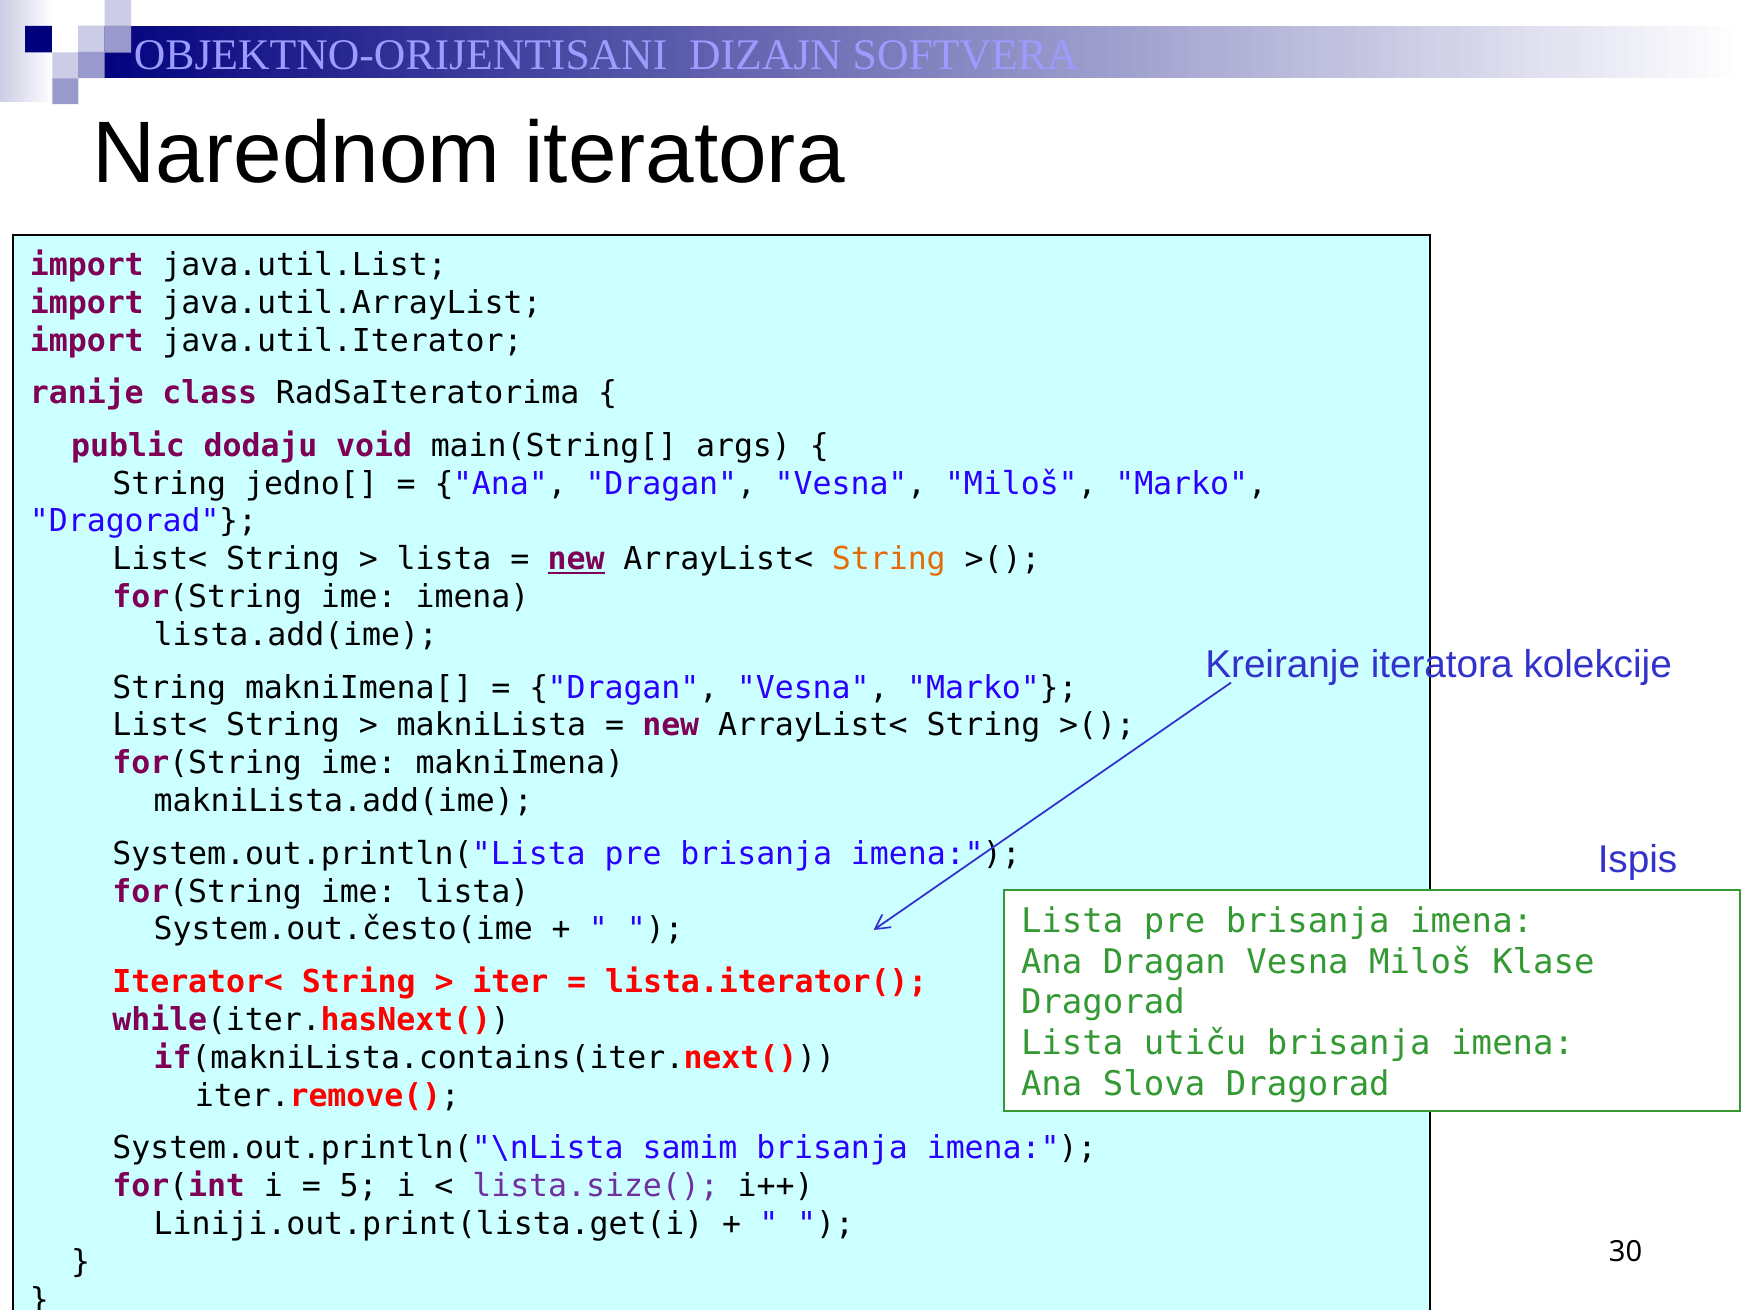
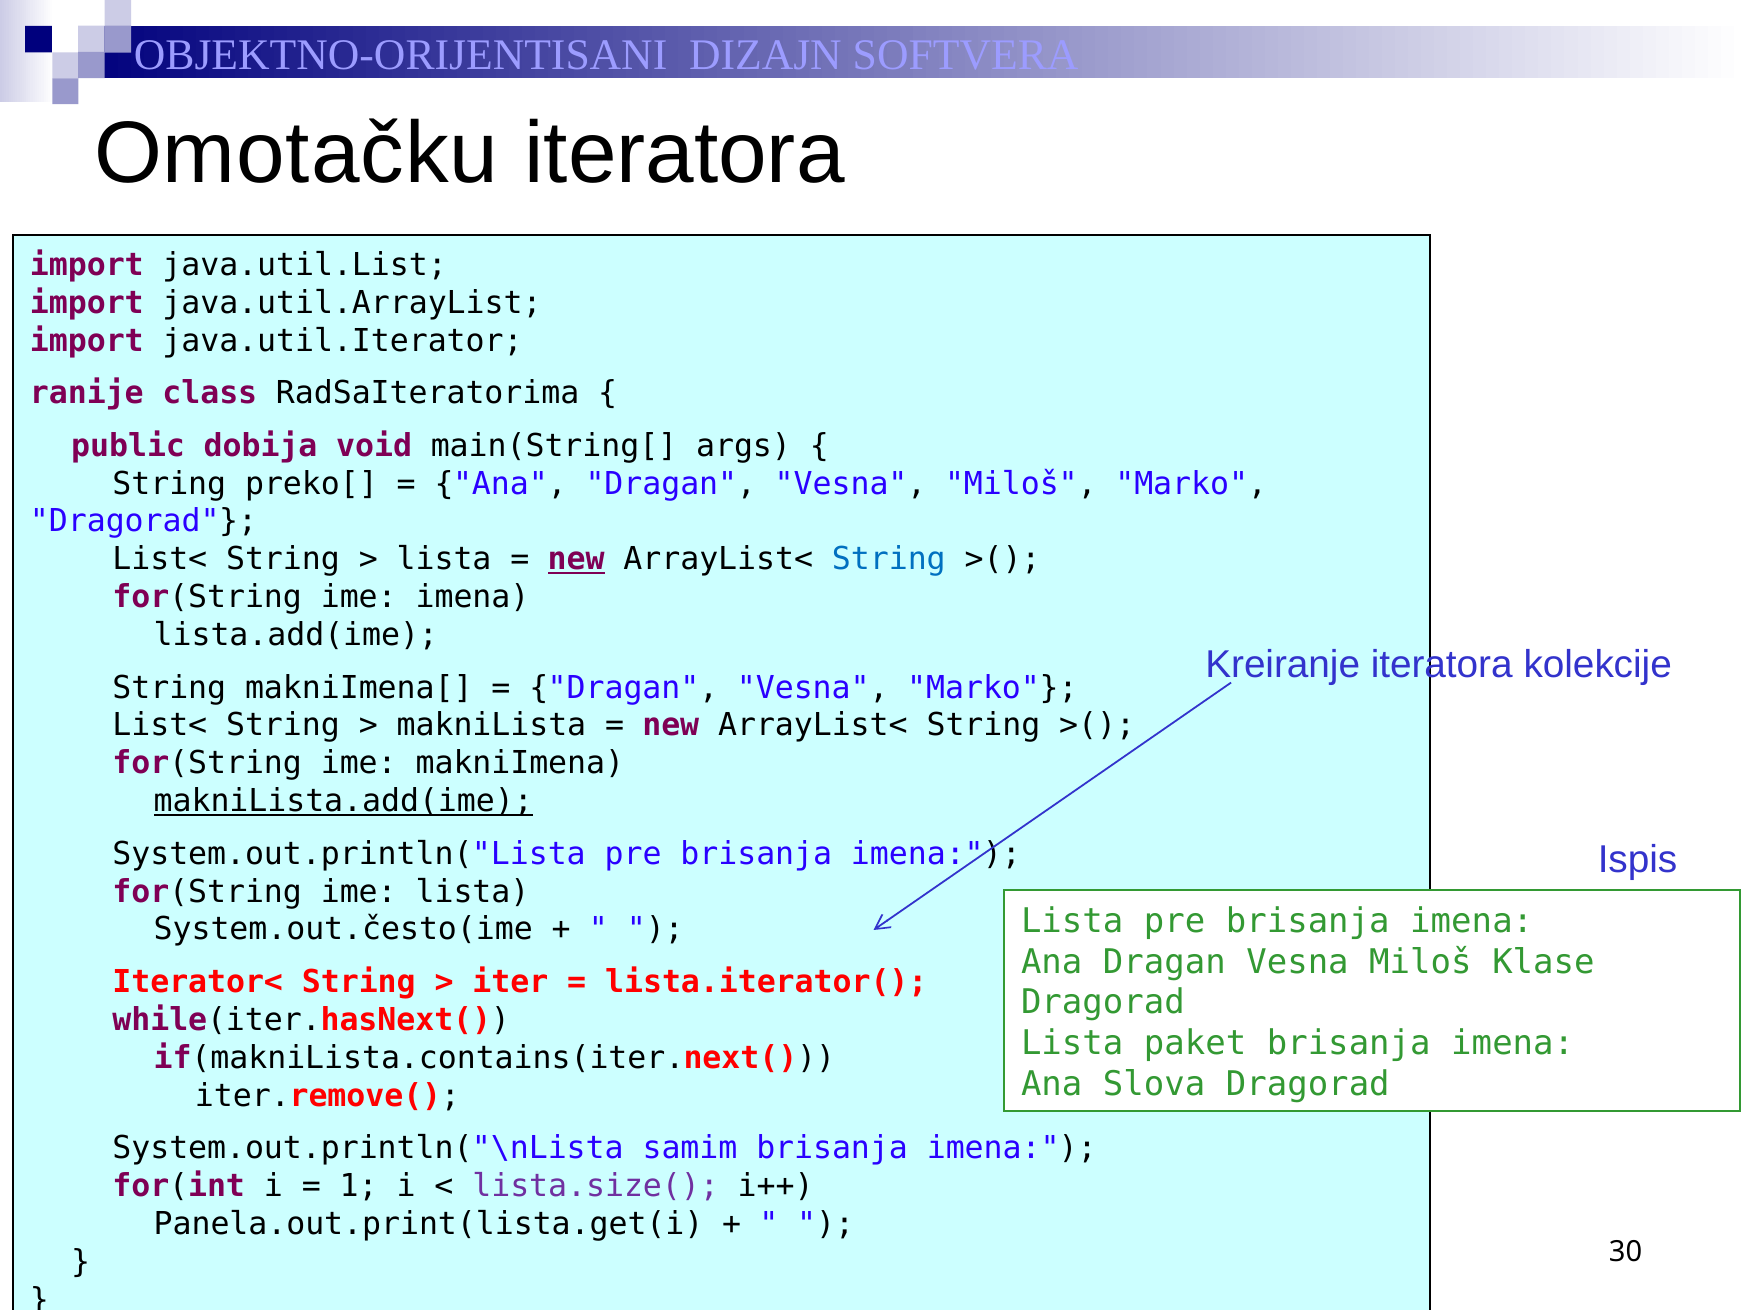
Narednom: Narednom -> Omotačku (296, 154)
dodaju: dodaju -> dobija (261, 446)
jedno[: jedno[ -> preko[ (311, 484)
String colour: orange -> blue (889, 559)
makniLista.add(ime underline: none -> present (343, 801)
utiču: utiču -> paket (1195, 1044)
5: 5 -> 1 (359, 1186)
Liniji.out.print(lista.get(i: Liniji.out.print(lista.get(i -> Panela.out.print(lista.get(i (429, 1224)
